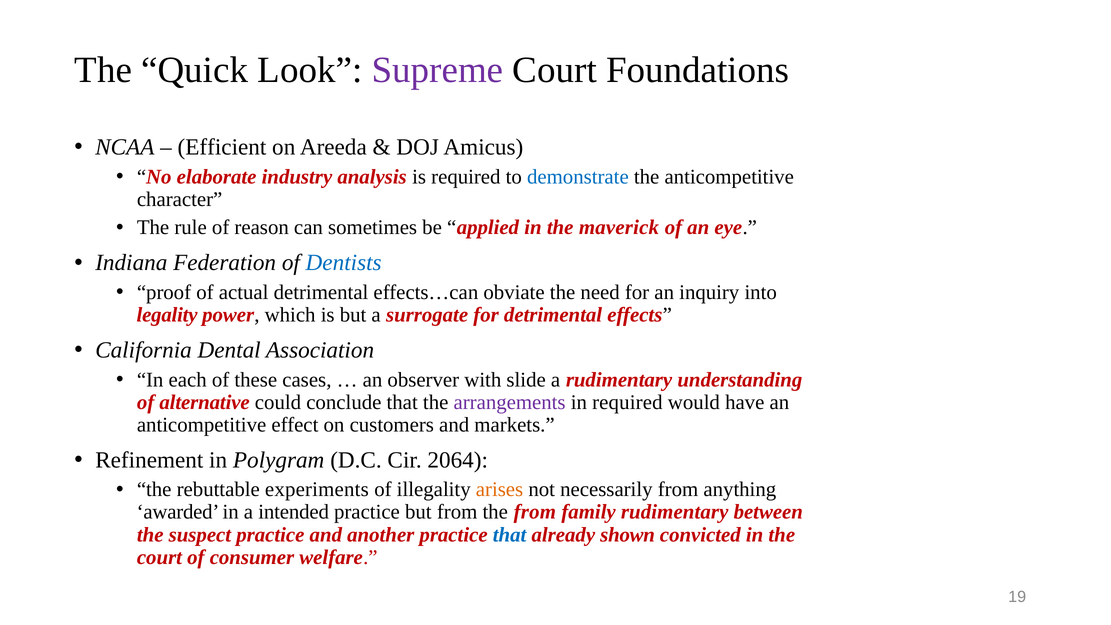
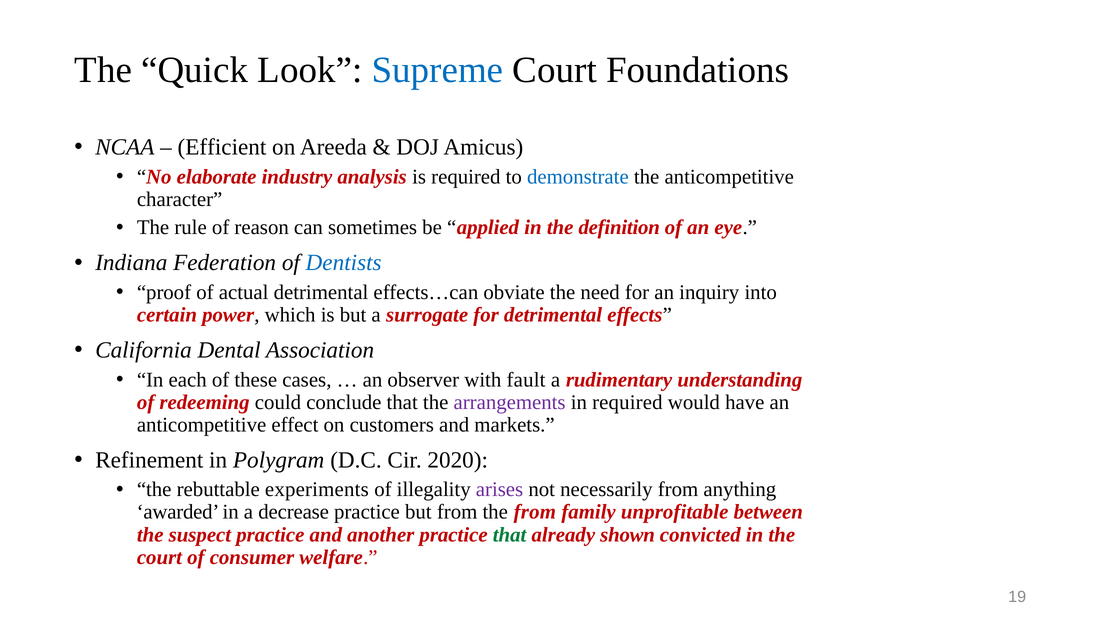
Supreme colour: purple -> blue (437, 70)
maverick: maverick -> definition (619, 227)
legality: legality -> certain (167, 315)
slide: slide -> fault (526, 380)
alternative: alternative -> redeeming (205, 402)
2064: 2064 -> 2020 (458, 460)
arises colour: orange -> purple (500, 490)
intended: intended -> decrease (294, 512)
family rudimentary: rudimentary -> unprofitable (675, 512)
that colour: blue -> green (510, 535)
